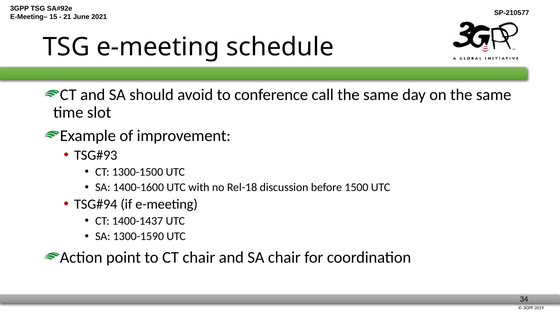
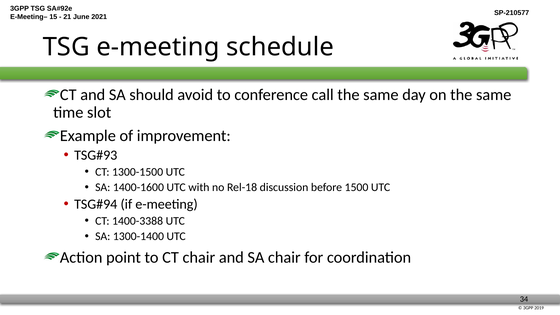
1400-1437: 1400-1437 -> 1400-3388 (138, 221)
1300-1590: 1300-1590 -> 1300-1400 (138, 236)
